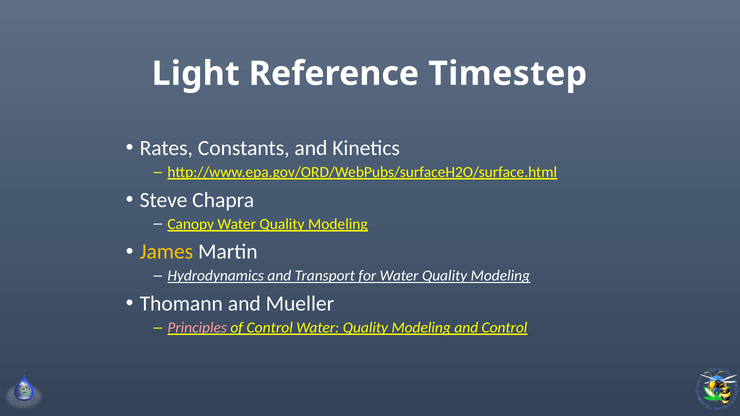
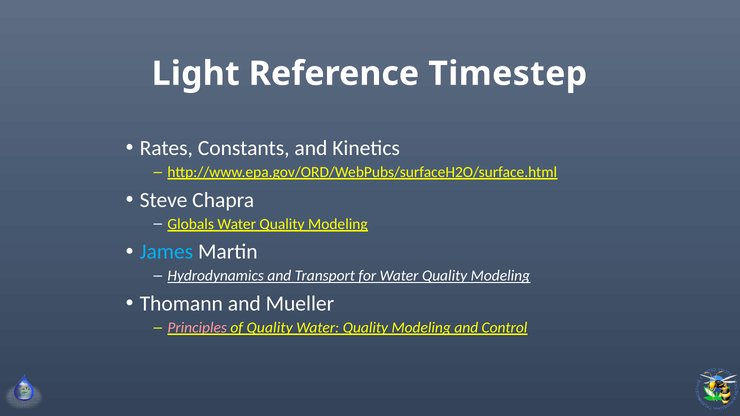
Canopy: Canopy -> Globals (191, 224)
James colour: yellow -> light blue (166, 252)
of Control: Control -> Quality (270, 328)
